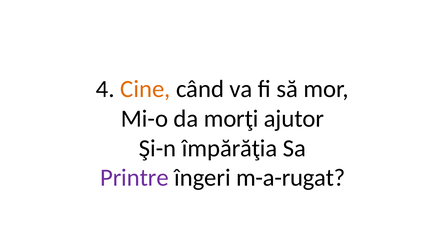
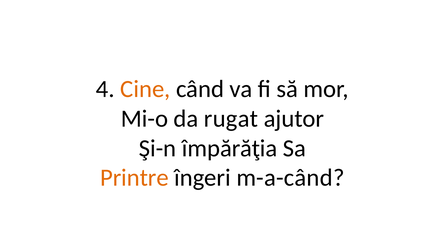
morţi: morţi -> rugat (231, 119)
Printre colour: purple -> orange (134, 178)
m-a-rugat: m-a-rugat -> m-a-când (290, 178)
